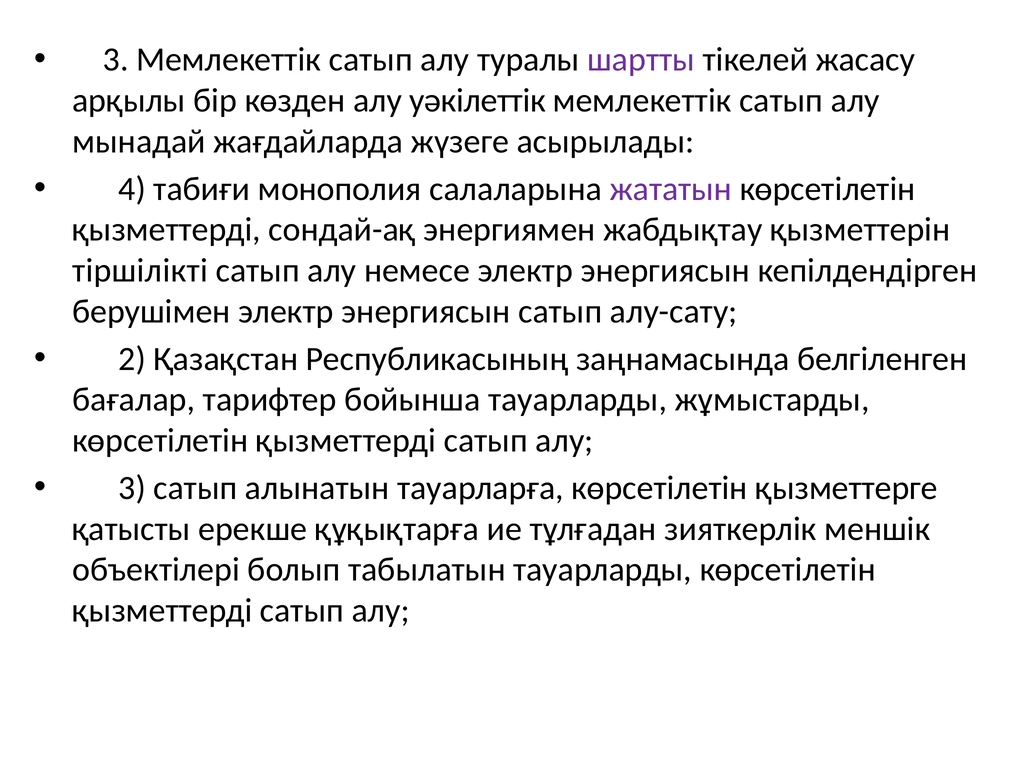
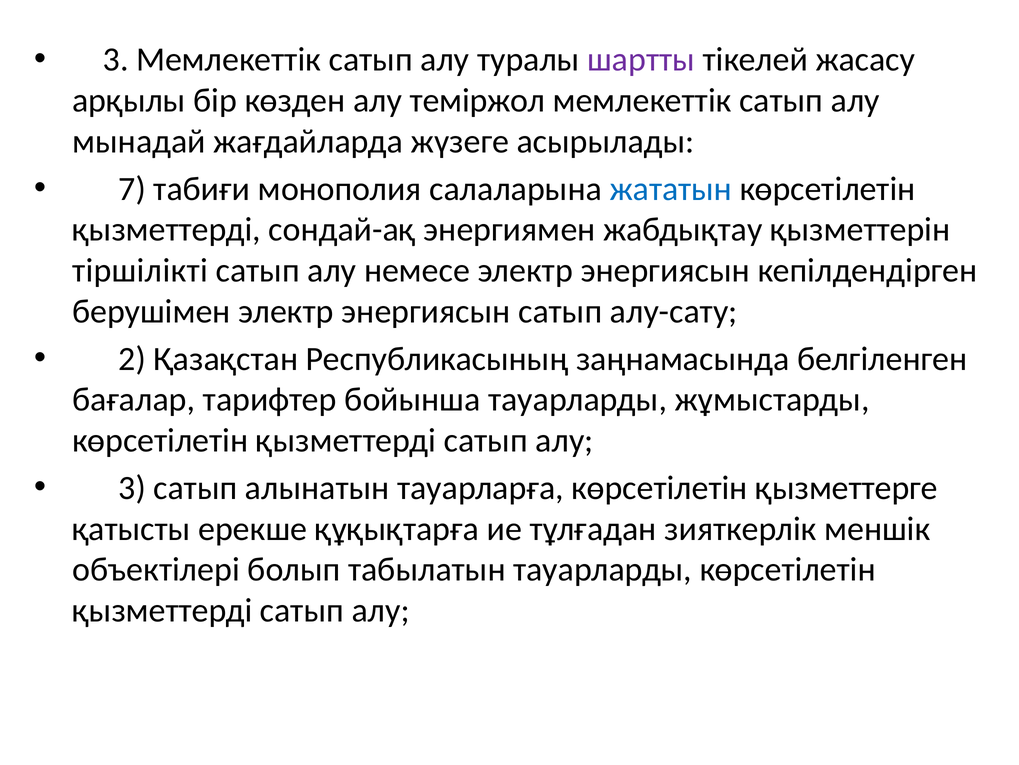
уәкілеттік: уәкілеттік -> темiржол (478, 100)
4: 4 -> 7 (132, 189)
жататын colour: purple -> blue (671, 189)
